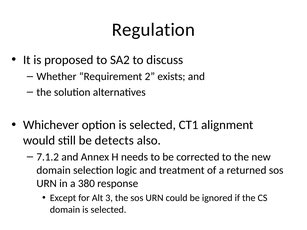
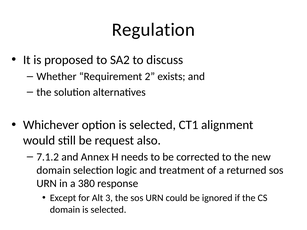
detects: detects -> request (114, 140)
